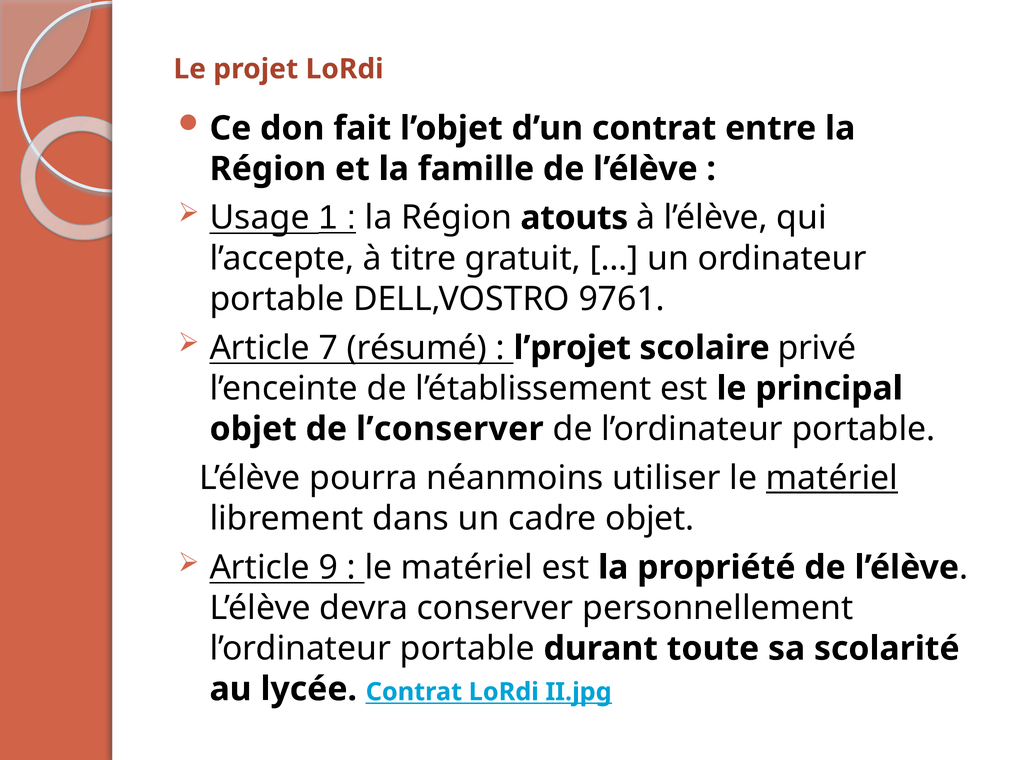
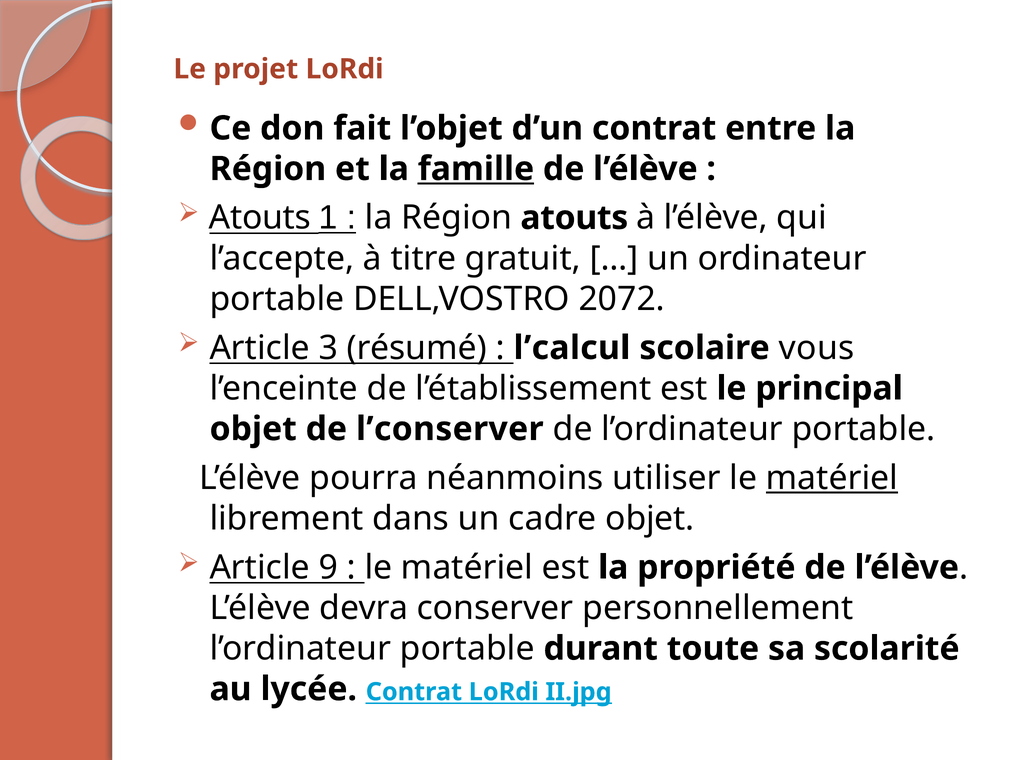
famille underline: none -> present (476, 169)
Usage: Usage -> Atouts (260, 218)
9761: 9761 -> 2072 (622, 299)
7: 7 -> 3 (328, 348)
l’projet: l’projet -> l’calcul (572, 348)
privé: privé -> vous (817, 348)
